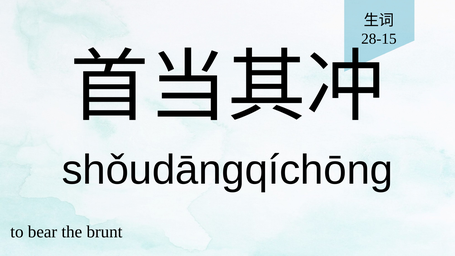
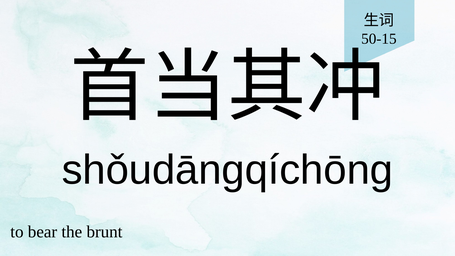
28-15: 28-15 -> 50-15 (379, 39)
